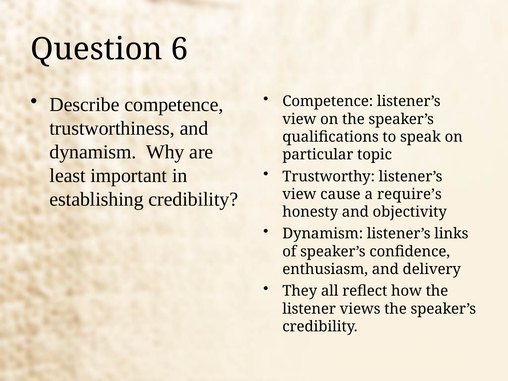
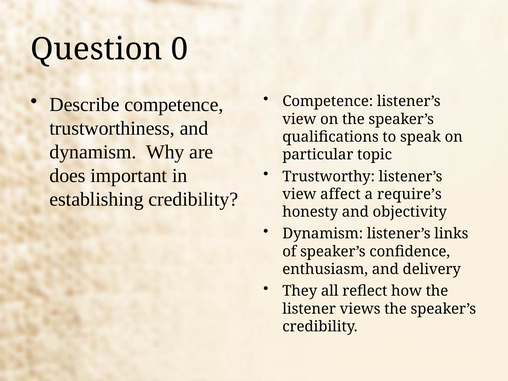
6: 6 -> 0 (179, 49)
least: least -> does (68, 176)
cause: cause -> affect (340, 194)
